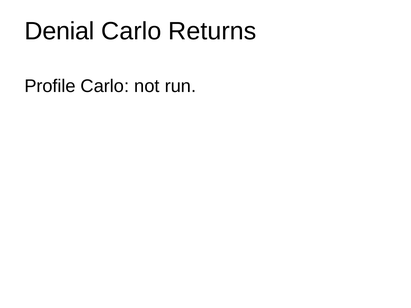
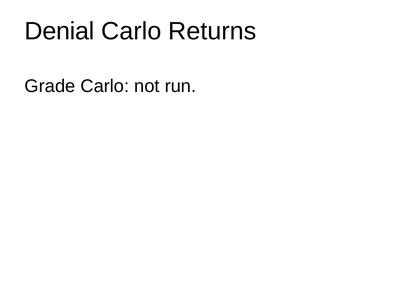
Profile: Profile -> Grade (50, 86)
